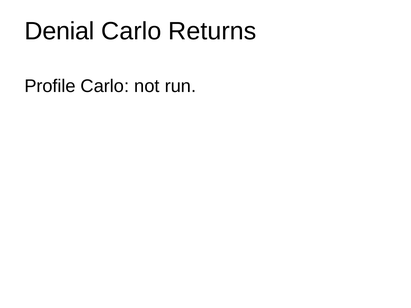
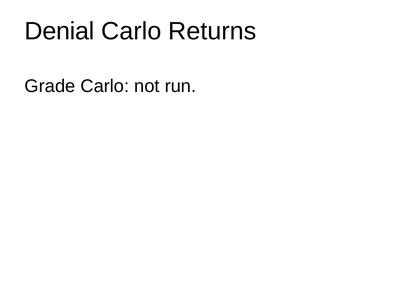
Profile: Profile -> Grade (50, 86)
